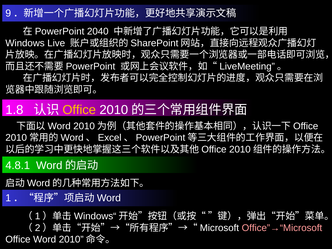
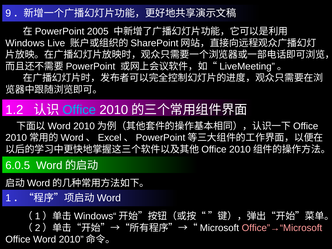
2040: 2040 -> 2005 (98, 31)
1.8: 1.8 -> 1.2 (14, 110)
Office colour: yellow -> light blue (79, 110)
4.8.1: 4.8.1 -> 6.0.5 (18, 166)
